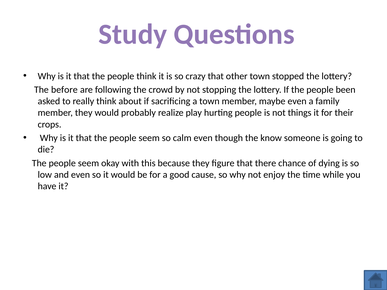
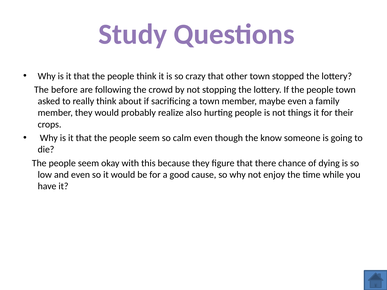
people been: been -> town (346, 90)
play: play -> also (194, 113)
